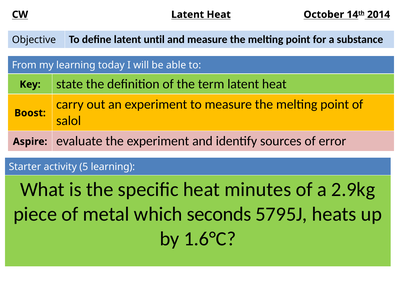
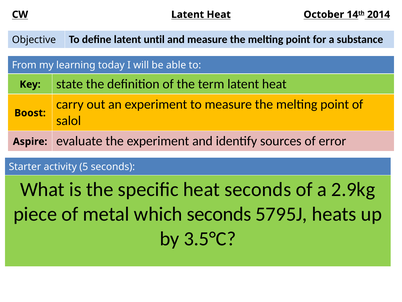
5 learning: learning -> seconds (113, 166)
heat minutes: minutes -> seconds (258, 189)
1.6°C: 1.6°C -> 3.5°C (210, 239)
